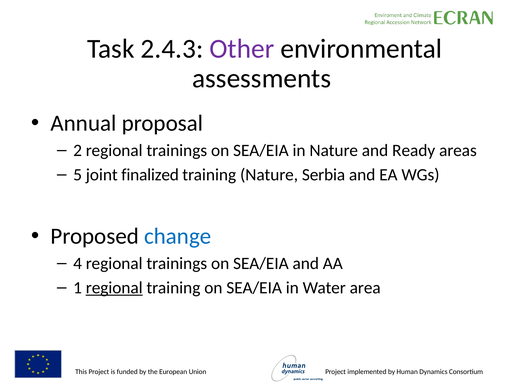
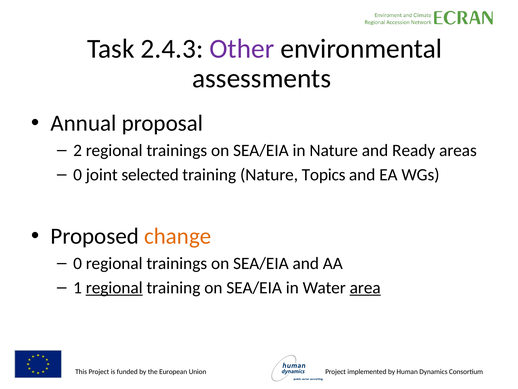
5: 5 -> 0 (78, 175)
finalized: finalized -> selected (150, 175)
Serbia: Serbia -> Topics (324, 175)
change colour: blue -> orange (178, 236)
4: 4 -> 0 (78, 263)
area underline: none -> present (365, 287)
